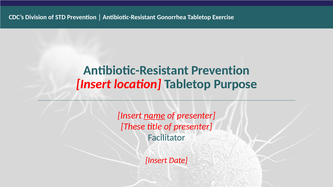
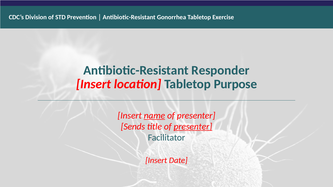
Antibiotic-Resistant Prevention: Prevention -> Responder (220, 70)
These: These -> Sends (133, 127)
presenter underline: none -> present (193, 127)
